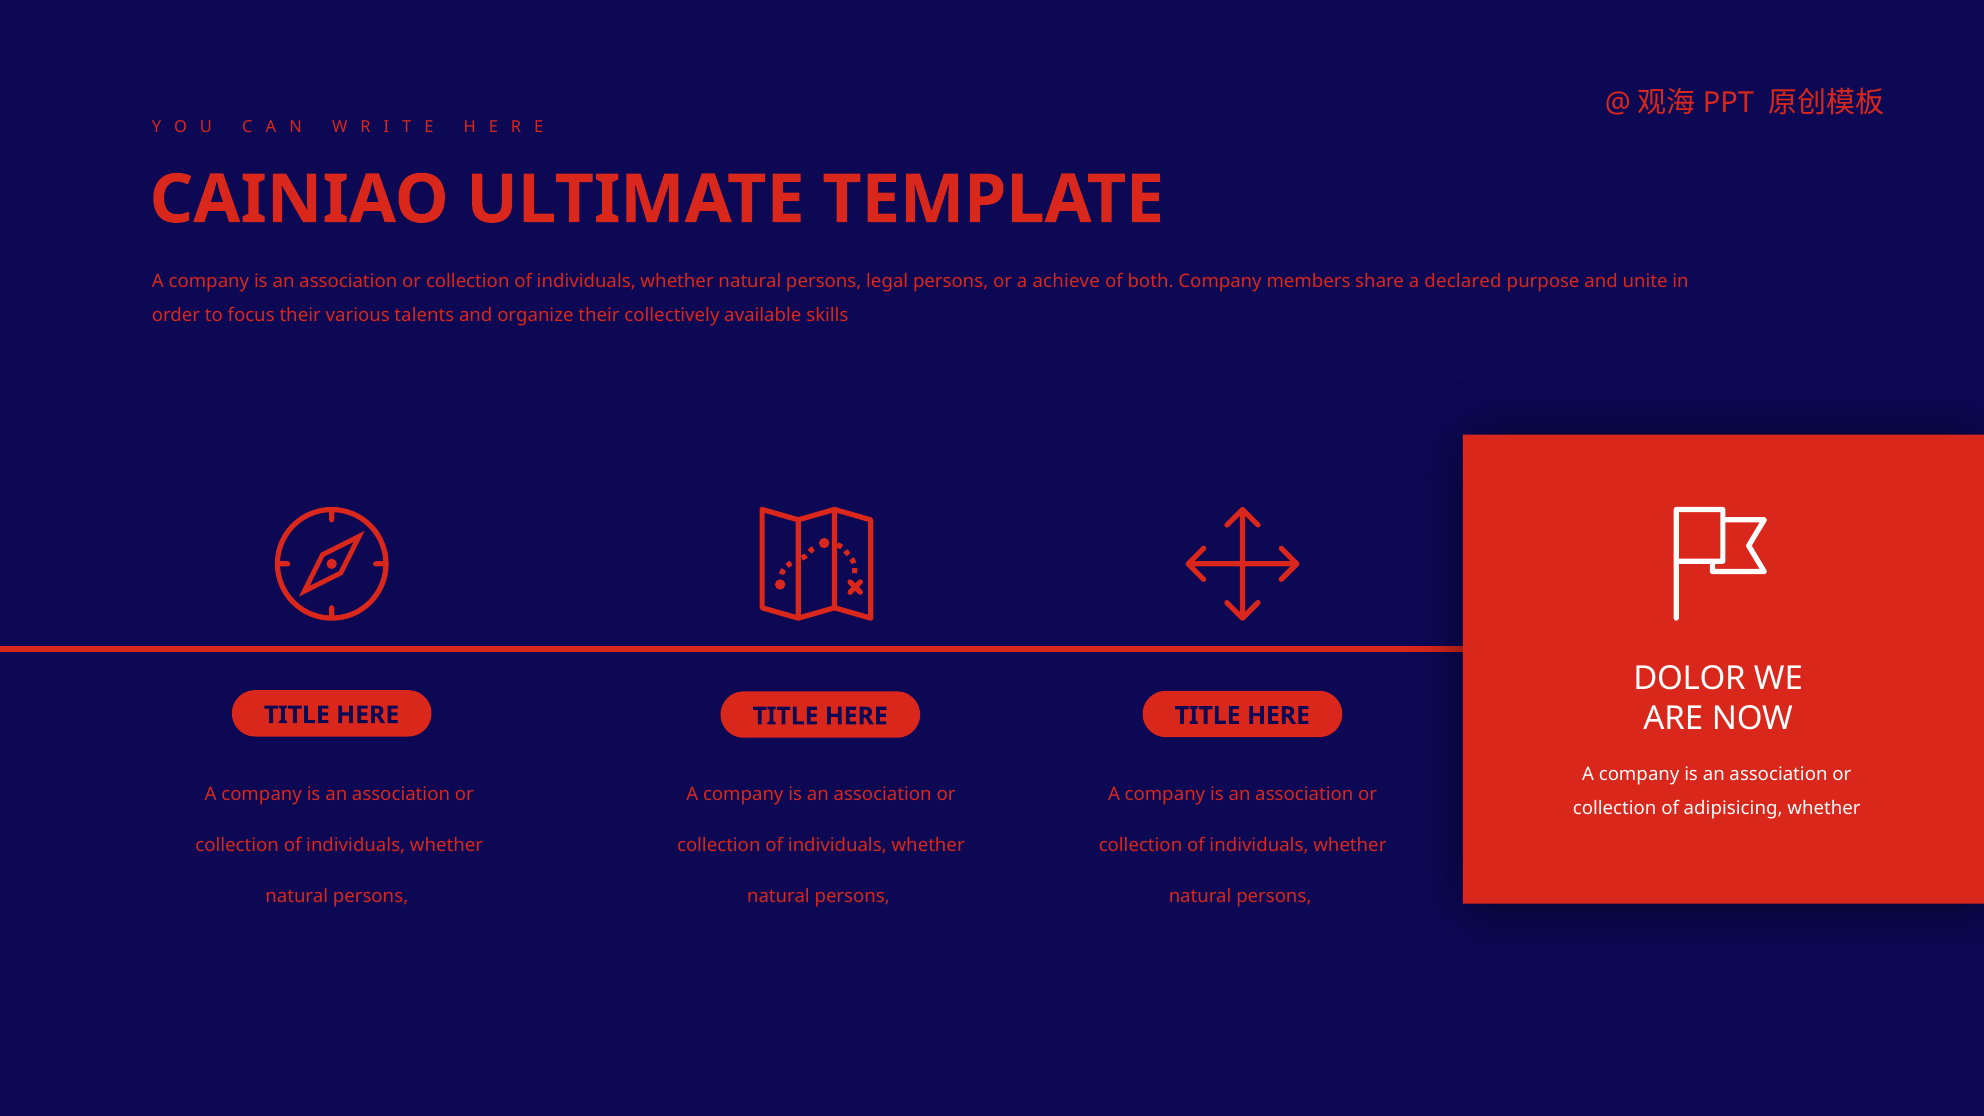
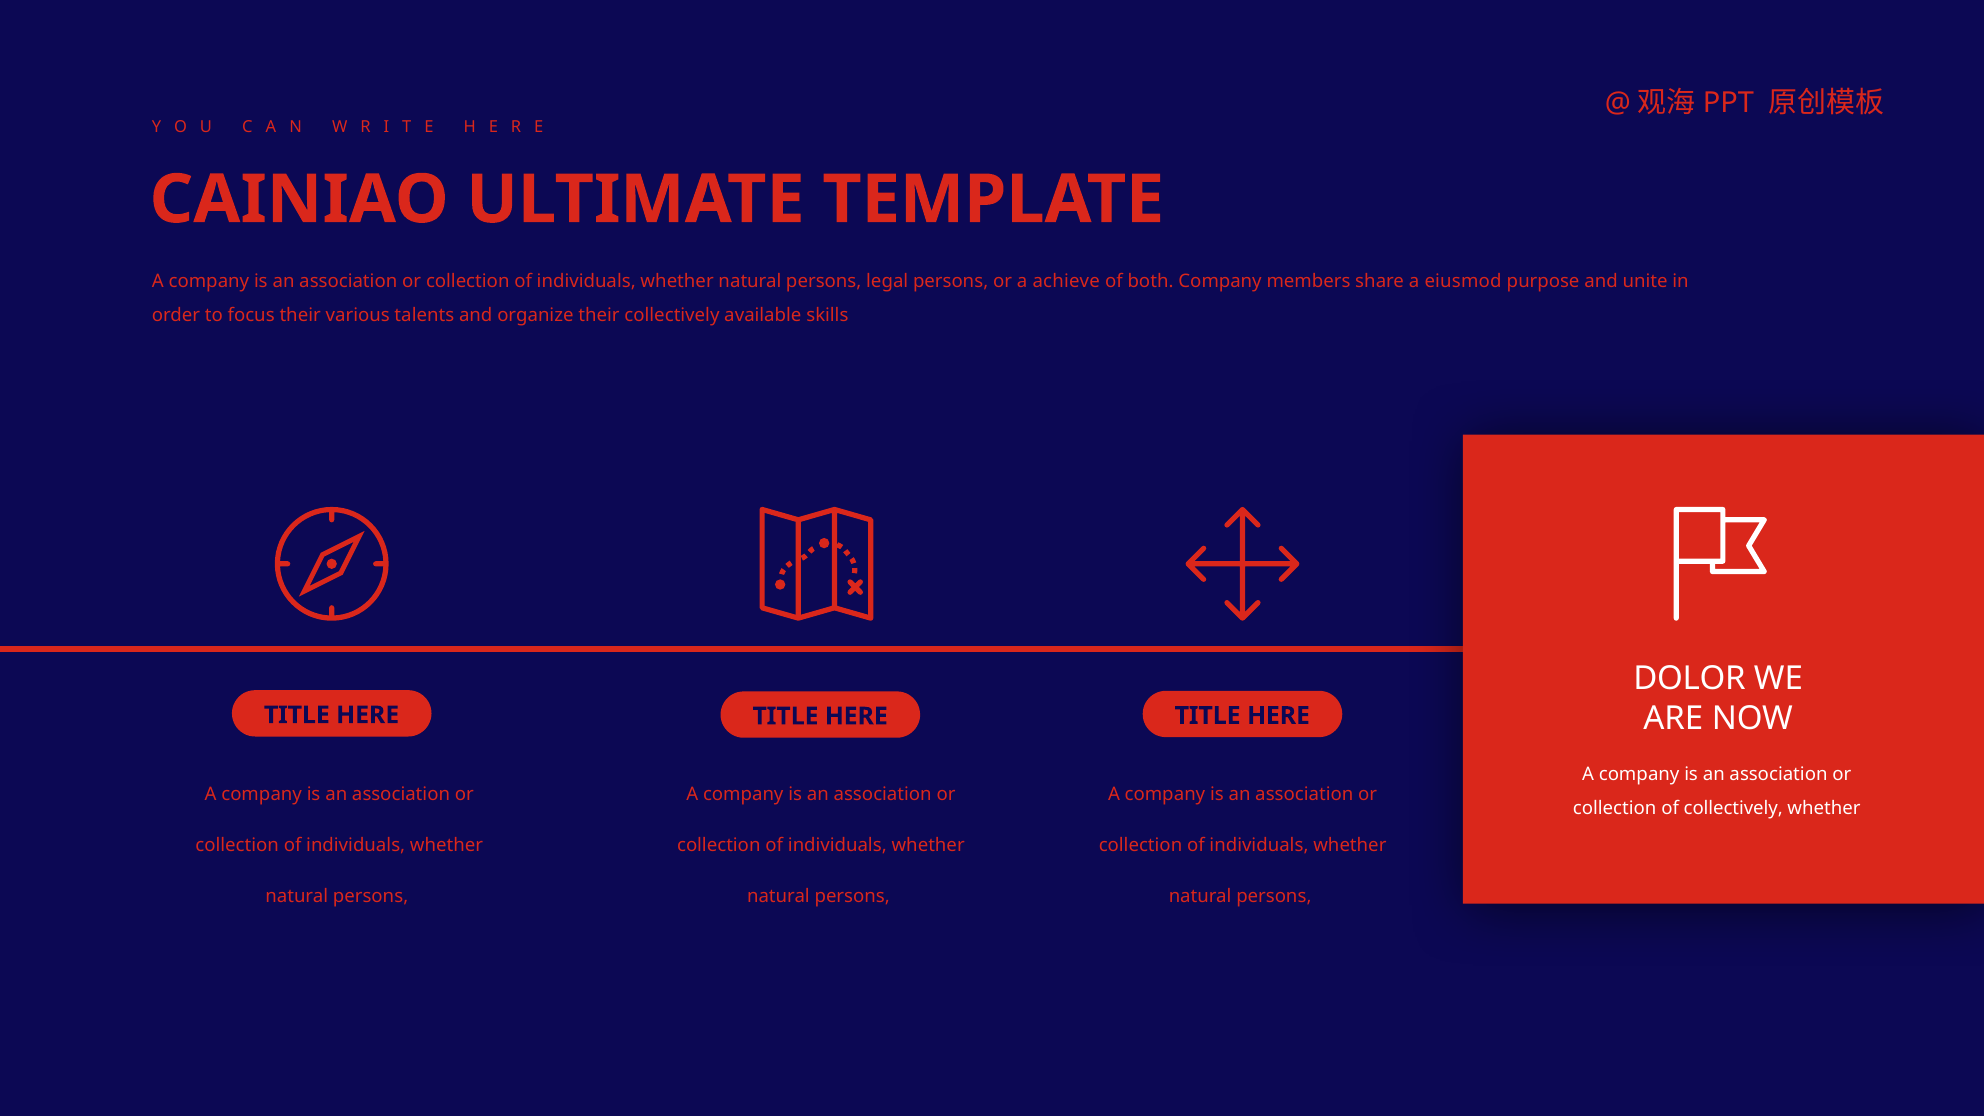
declared: declared -> eiusmod (1463, 282)
of adipisicing: adipisicing -> collectively (1733, 808)
